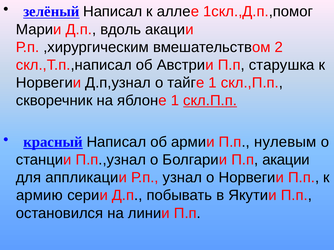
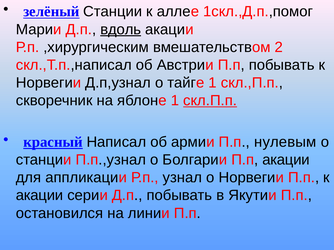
зелёный Написал: Написал -> Станции (113, 12)
вдоль underline: none -> present (121, 29)
П.п старушка: старушка -> побывать (282, 65)
армию: армию -> акации (40, 196)
